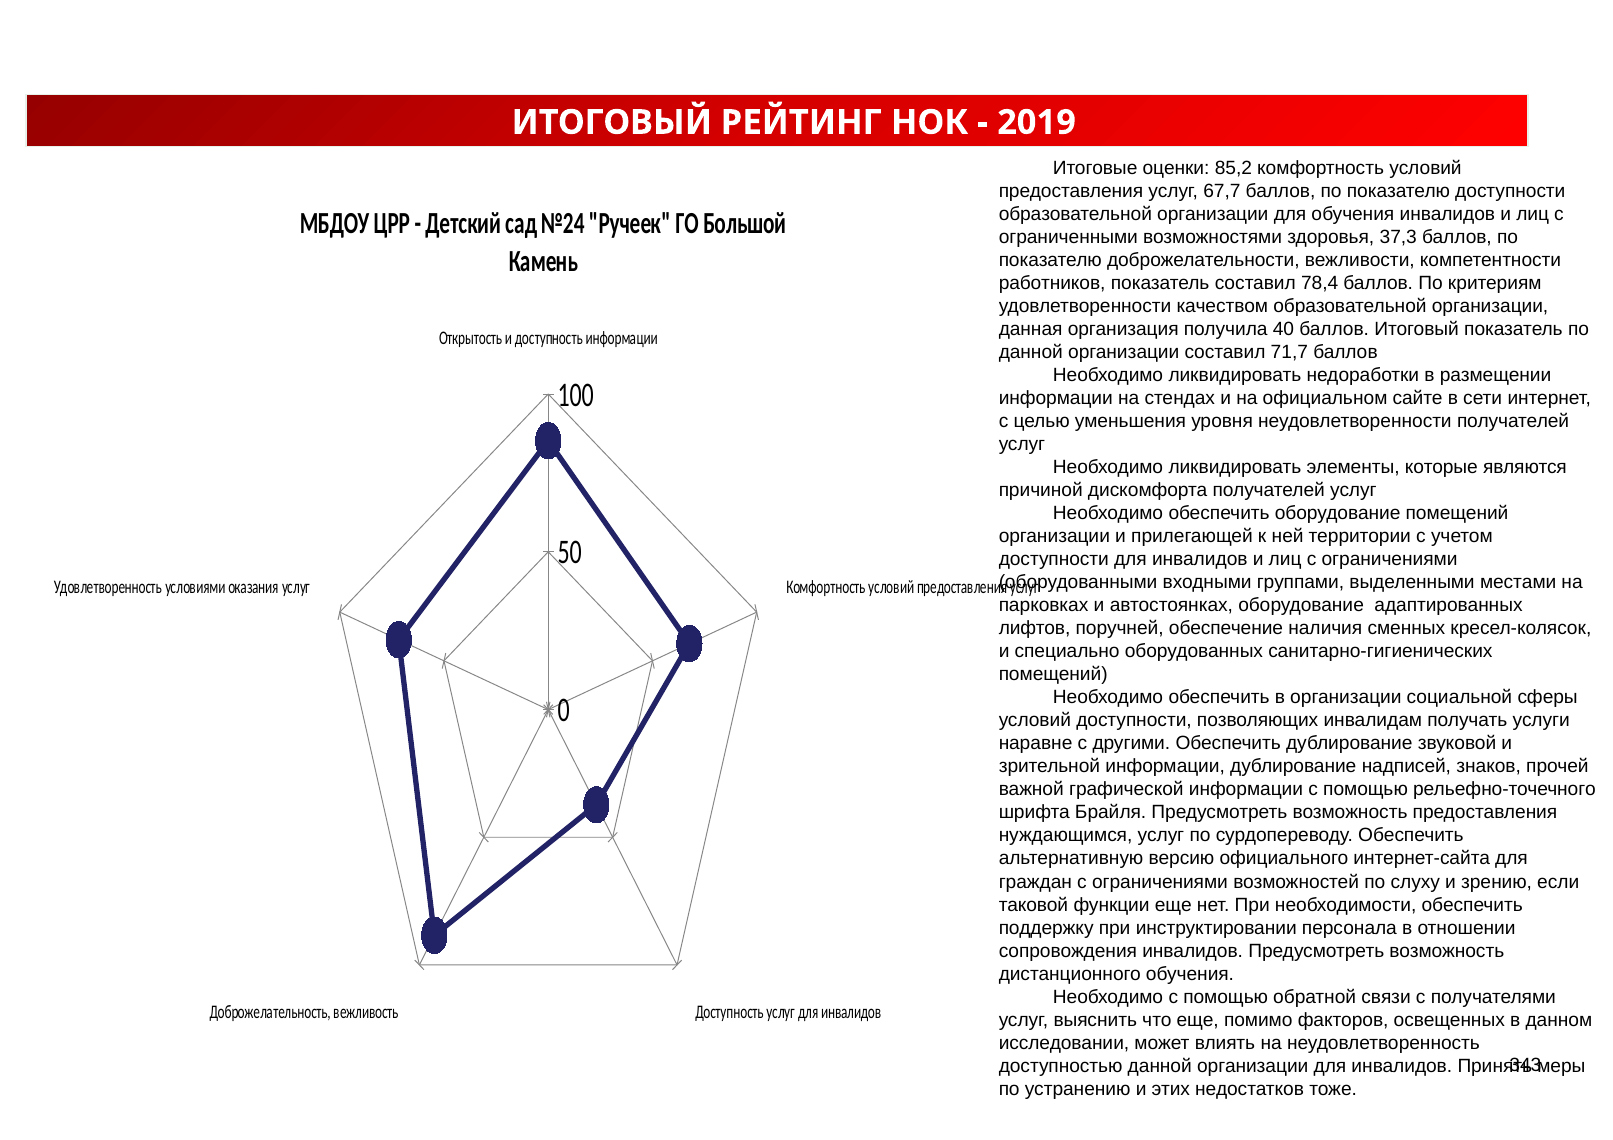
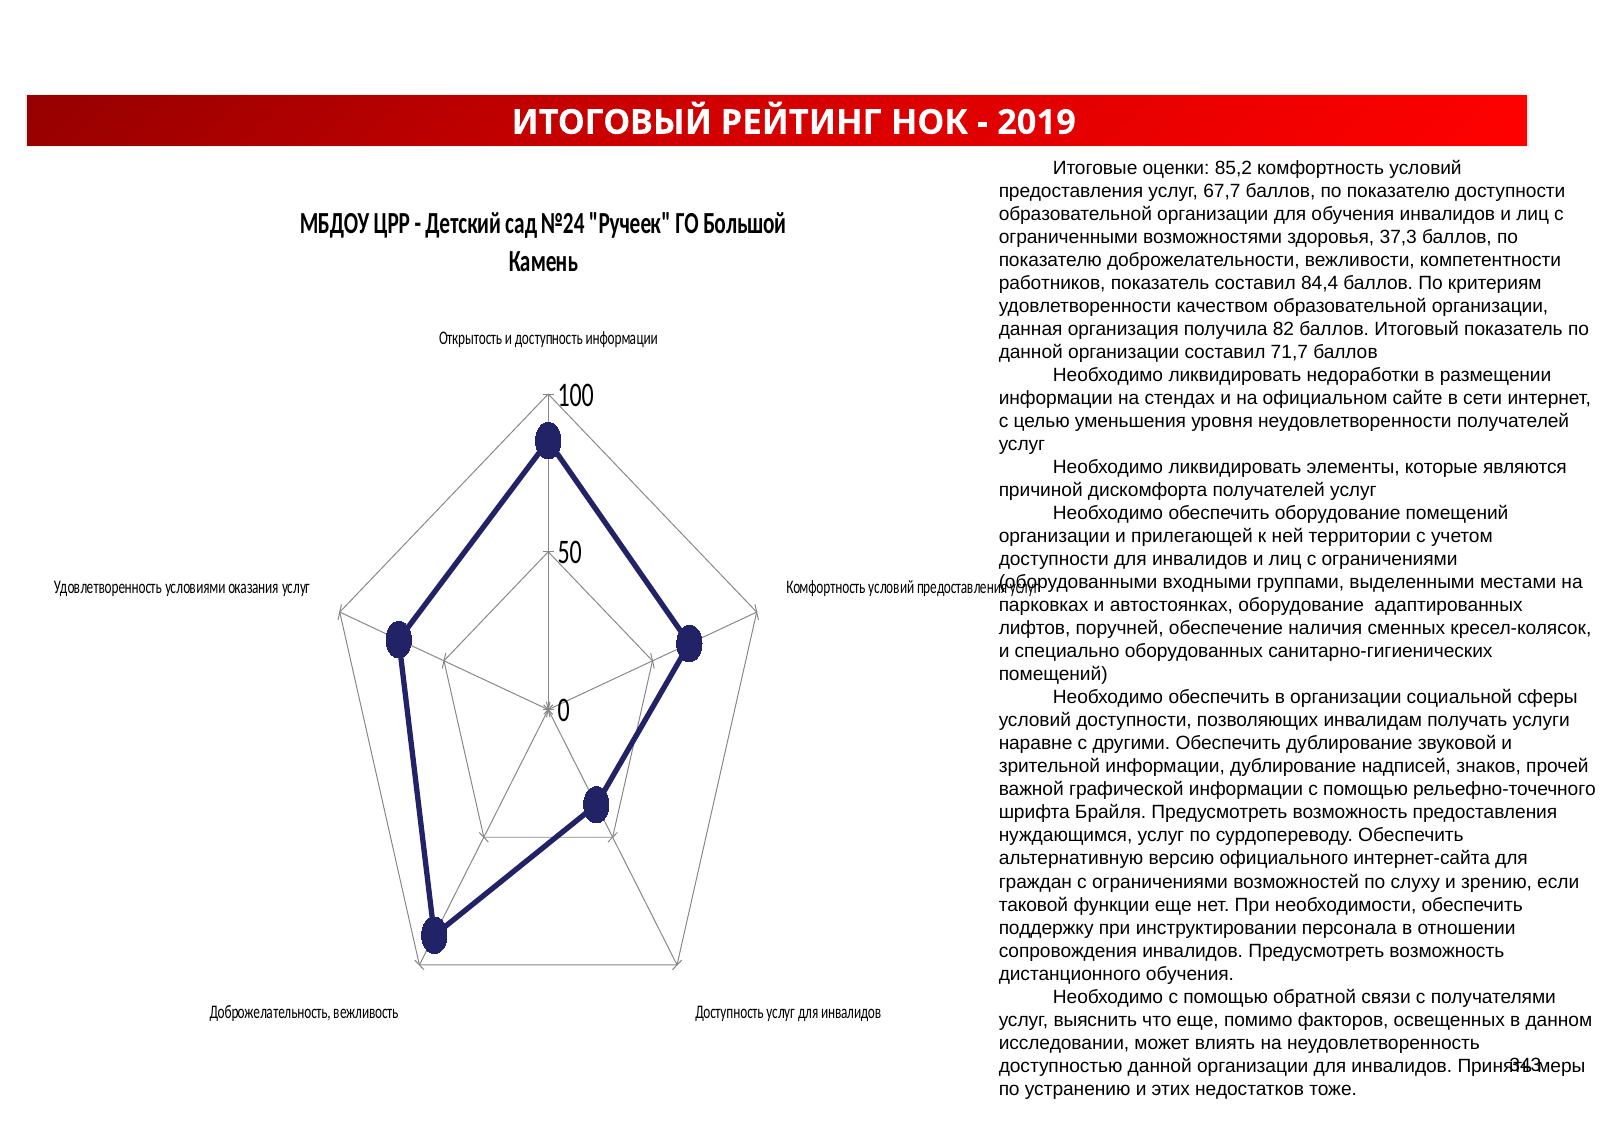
78,4: 78,4 -> 84,4 (1320, 283)
40: 40 -> 82 (1283, 330)
